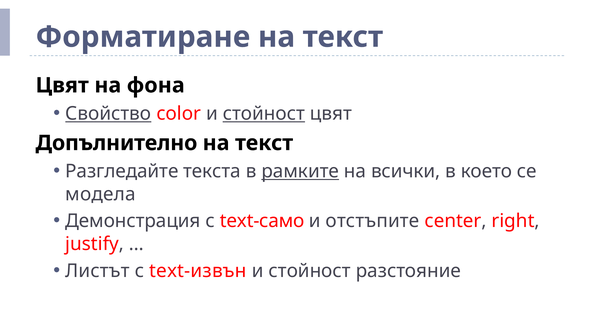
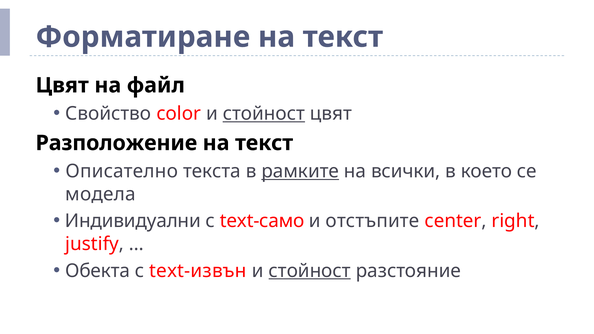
фона: фона -> файл (156, 85)
Свойство underline: present -> none (108, 114)
Допълнително: Допълнително -> Разположение (116, 143)
Разгледайте: Разгледайте -> Описателно (122, 171)
Демонстрация: Демонстрация -> Индивидуални (133, 221)
Листът: Листът -> Обекта (98, 271)
стойност underline: none -> present (310, 271)
